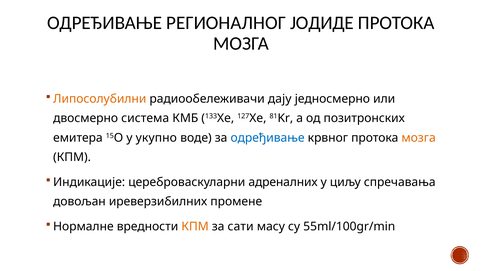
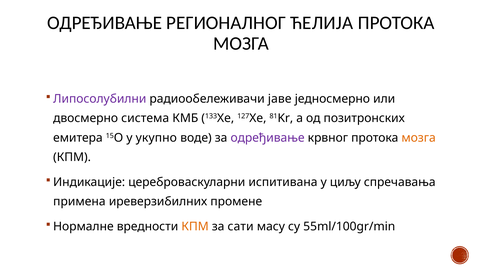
ЈОДИДЕ: ЈОДИДЕ -> ЋЕЛИЈА (322, 23)
Липосолубилни colour: orange -> purple (100, 99)
дају: дају -> јаве (280, 99)
одређивање colour: blue -> purple (268, 138)
адреналних: адреналних -> испитивана (283, 182)
довољан: довољан -> примена (79, 202)
